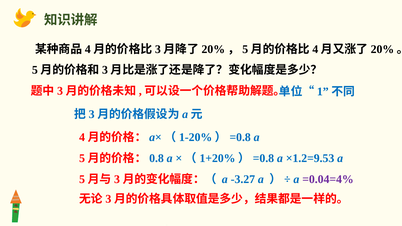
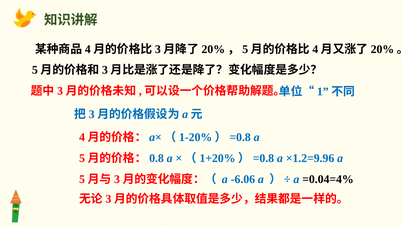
×1.2=9.53: ×1.2=9.53 -> ×1.2=9.96 (310, 158)
-3.27: -3.27 -> -6.06 (243, 179)
=0.04=4% colour: purple -> black (328, 179)
